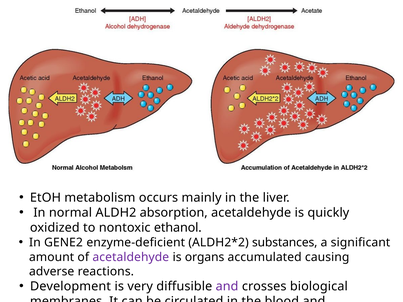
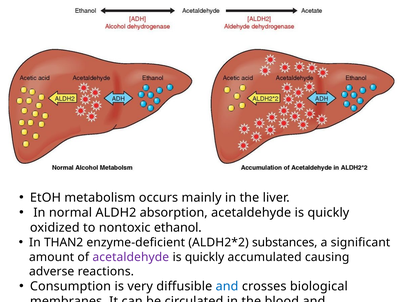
GENE2: GENE2 -> THAN2 (64, 243)
organs: organs -> quickly (205, 257)
Development: Development -> Consumption (70, 287)
and colour: purple -> blue (227, 287)
